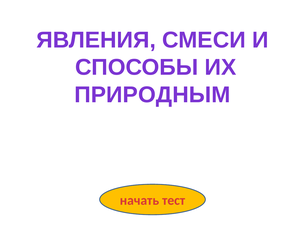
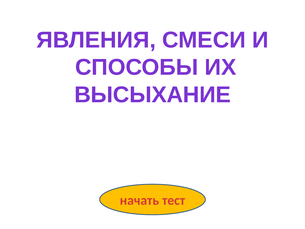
ПРИРОДНЫМ: ПРИРОДНЫМ -> ВЫСЫХАНИЕ (153, 95)
